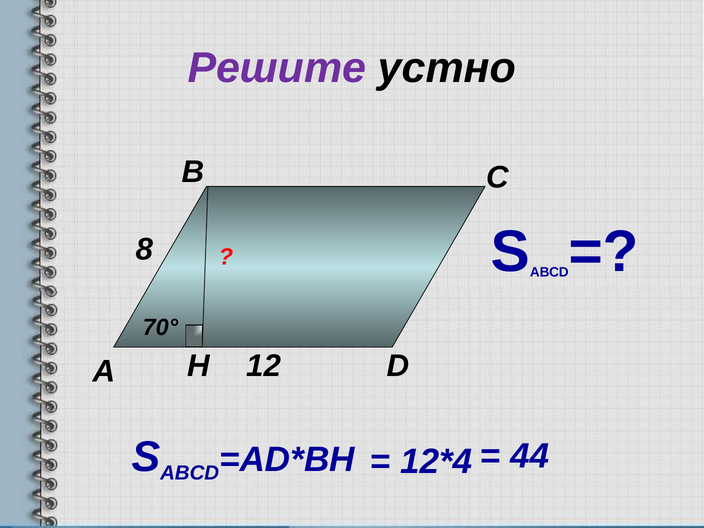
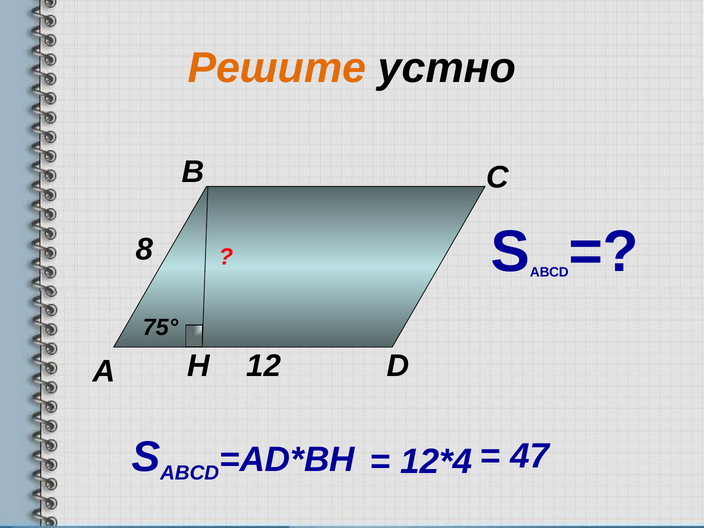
Решите colour: purple -> orange (277, 68)
70°: 70° -> 75° (160, 328)
44: 44 -> 47 (530, 456)
